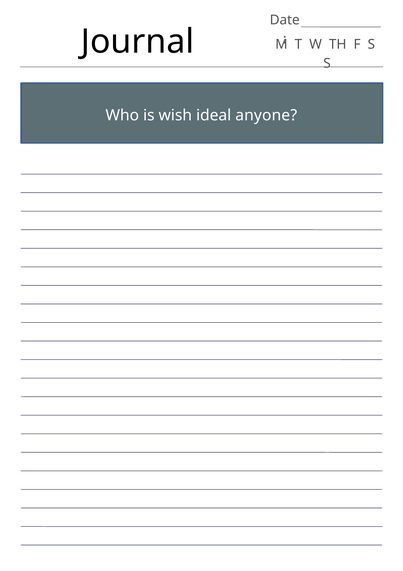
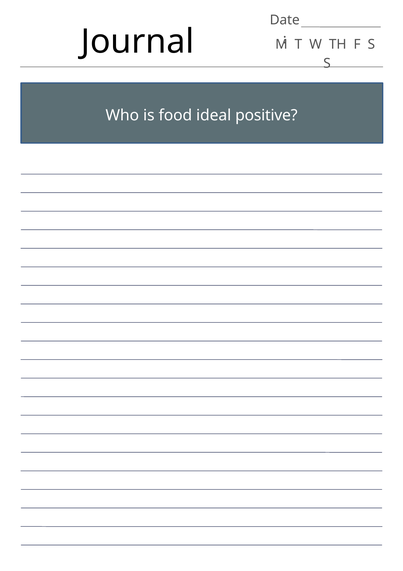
wish: wish -> food (175, 115)
anyone: anyone -> positive (266, 115)
